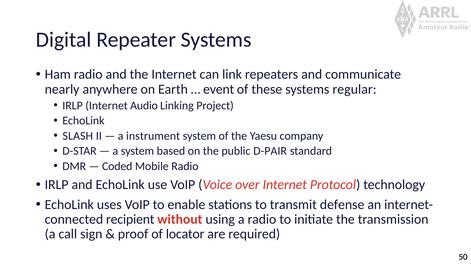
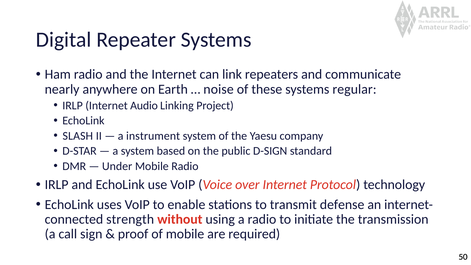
event: event -> noise (219, 89)
D-PAIR: D-PAIR -> D-SIGN (270, 151)
Coded: Coded -> Under (117, 166)
recipient: recipient -> strength (130, 219)
of locator: locator -> mobile (185, 234)
